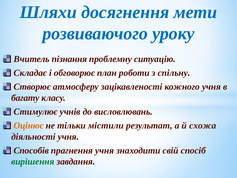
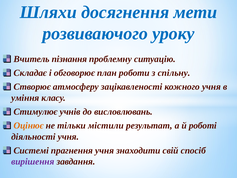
багату: багату -> уміння (25, 98)
схожа: схожа -> роботі (203, 125)
Способів: Способів -> Системі (31, 150)
вирішення colour: green -> purple (33, 161)
